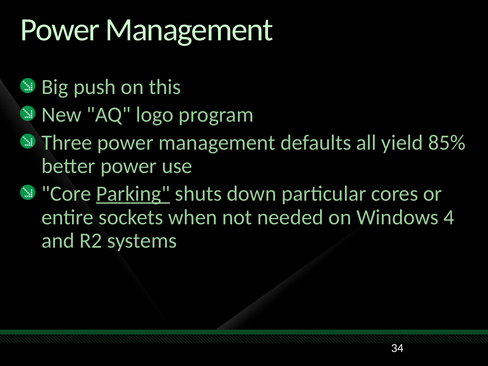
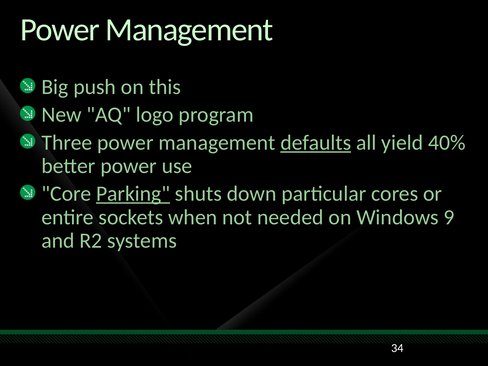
defaults underline: none -> present (316, 143)
85%: 85% -> 40% (447, 143)
4: 4 -> 9 (449, 217)
